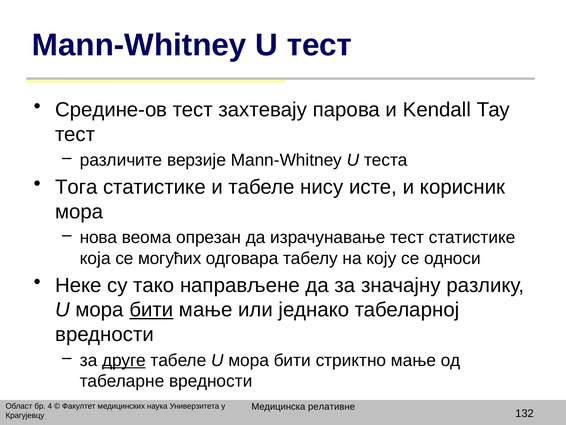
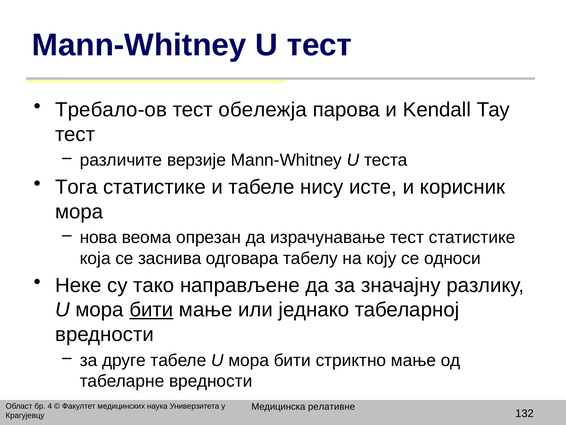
Средине-ов: Средине-ов -> Требало-ов (111, 110)
захтевају: захтевају -> обележја (263, 110)
могућих: могућих -> заснива (170, 258)
друге underline: present -> none (124, 360)
